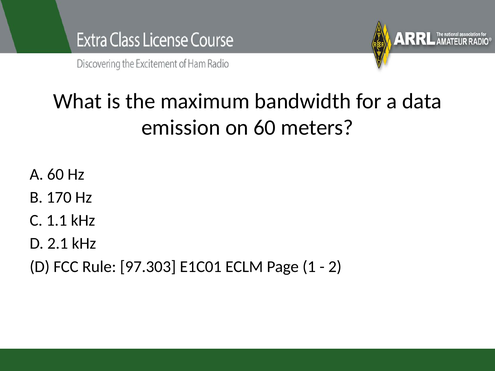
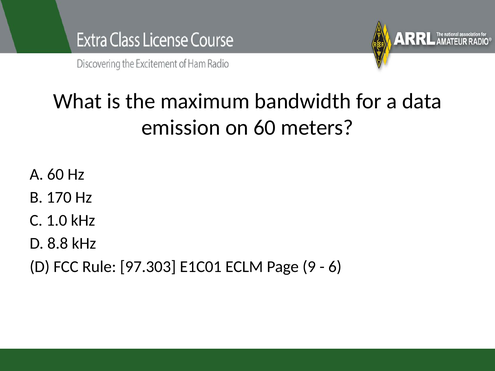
1.1: 1.1 -> 1.0 (57, 221)
2.1: 2.1 -> 8.8 (58, 244)
1: 1 -> 9 (309, 267)
2: 2 -> 6 (335, 267)
